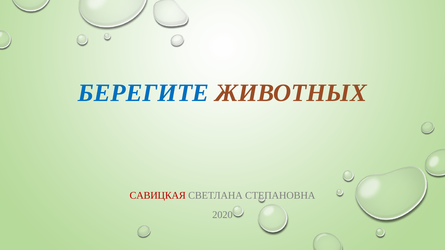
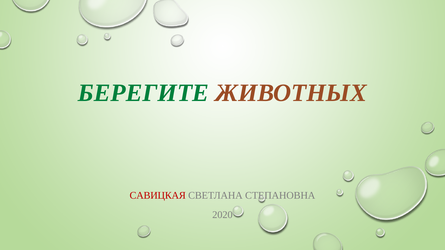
БЕРЕГИТЕ colour: blue -> green (143, 93)
